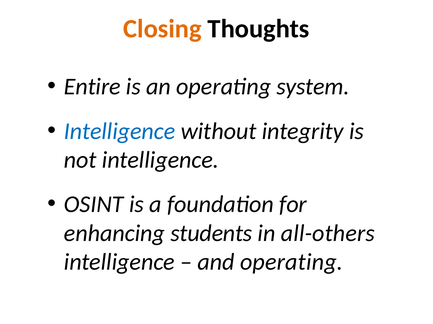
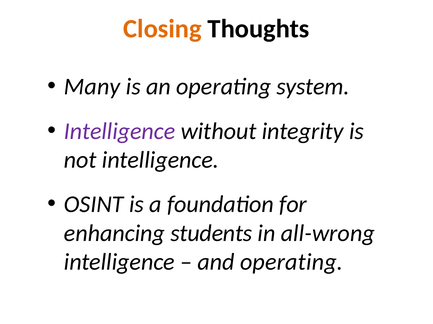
Entire: Entire -> Many (92, 87)
Intelligence colour: blue -> purple (120, 131)
all-others: all-others -> all-wrong (328, 234)
